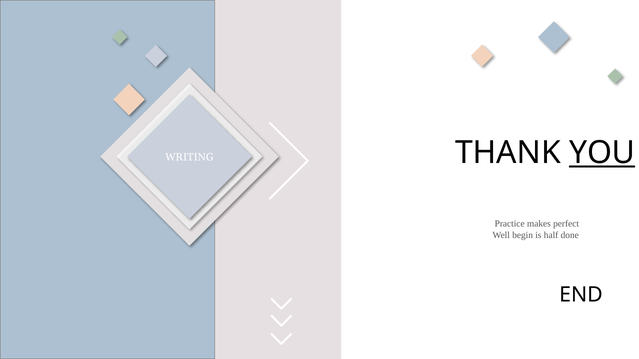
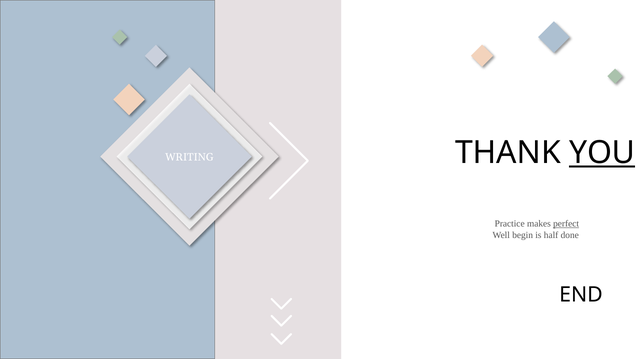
perfect underline: none -> present (566, 224)
